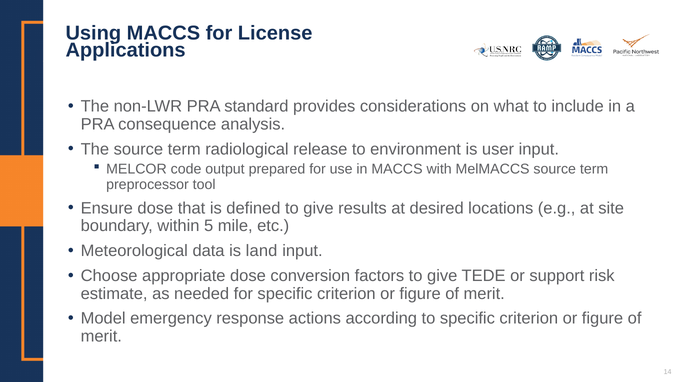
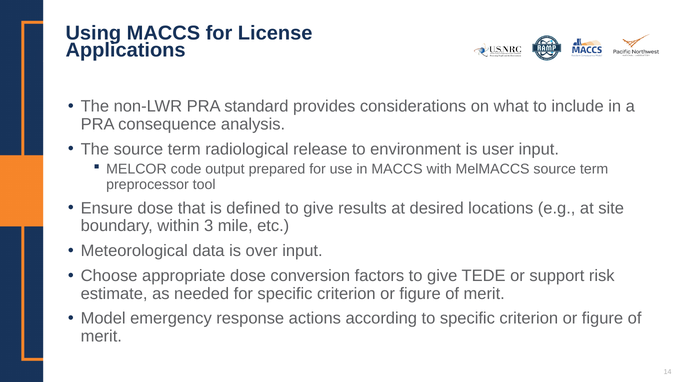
5: 5 -> 3 (209, 226)
land: land -> over (262, 251)
